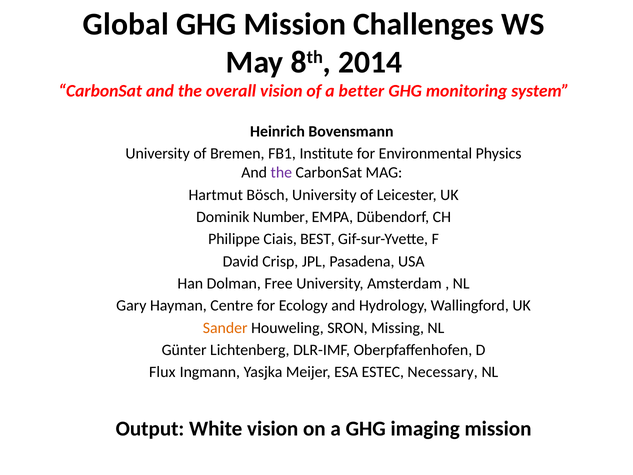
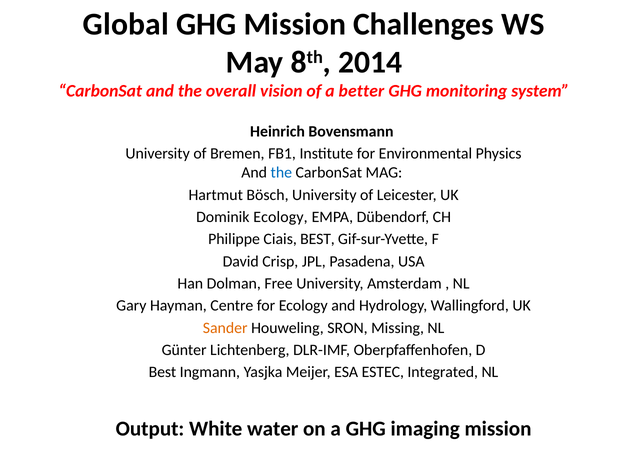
the colour: purple -> blue (281, 173)
Dominik Number: Number -> Ecology (281, 217)
Flux: Flux -> Best (162, 372)
Necessary: Necessary -> Integrated (443, 372)
White vision: vision -> water (273, 428)
